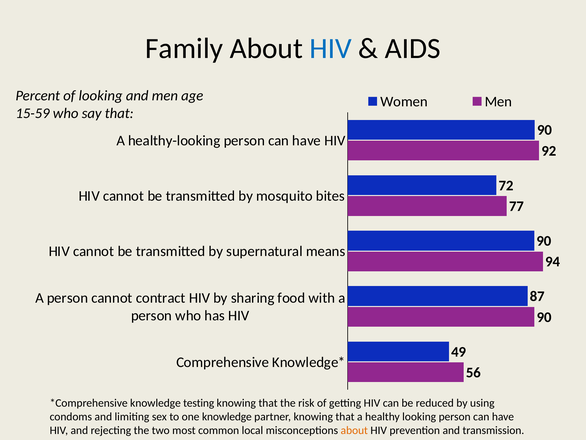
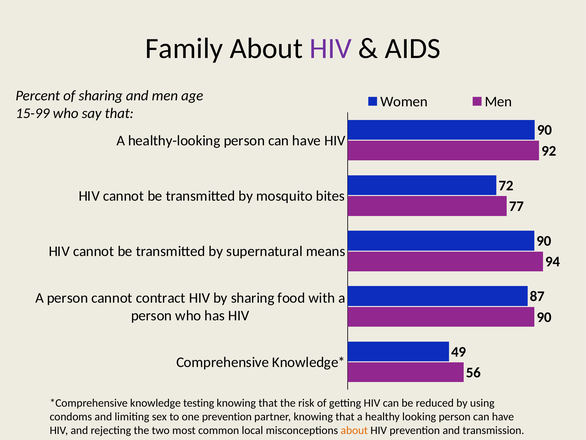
HIV colour: blue -> purple (331, 48)
of looking: looking -> sharing (101, 96)
15-59: 15-59 -> 15-99 (33, 113)
one knowledge: knowledge -> prevention (227, 416)
